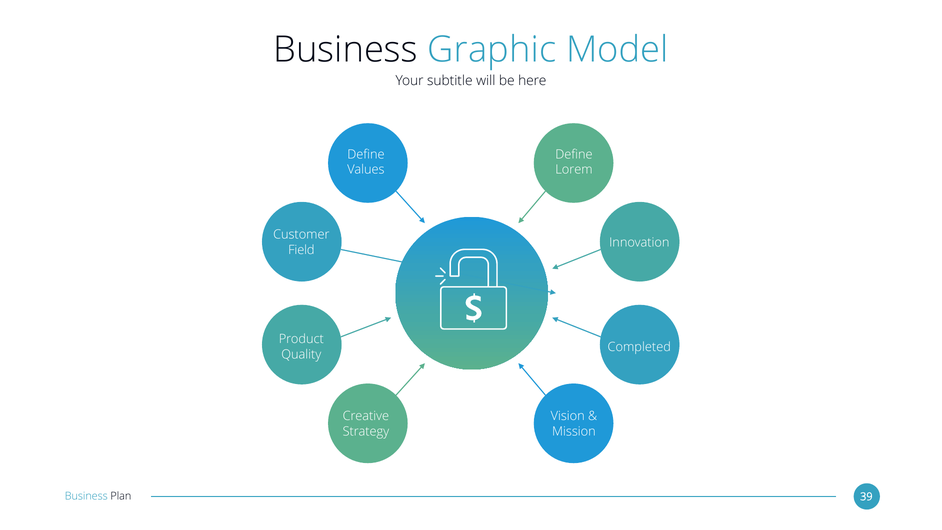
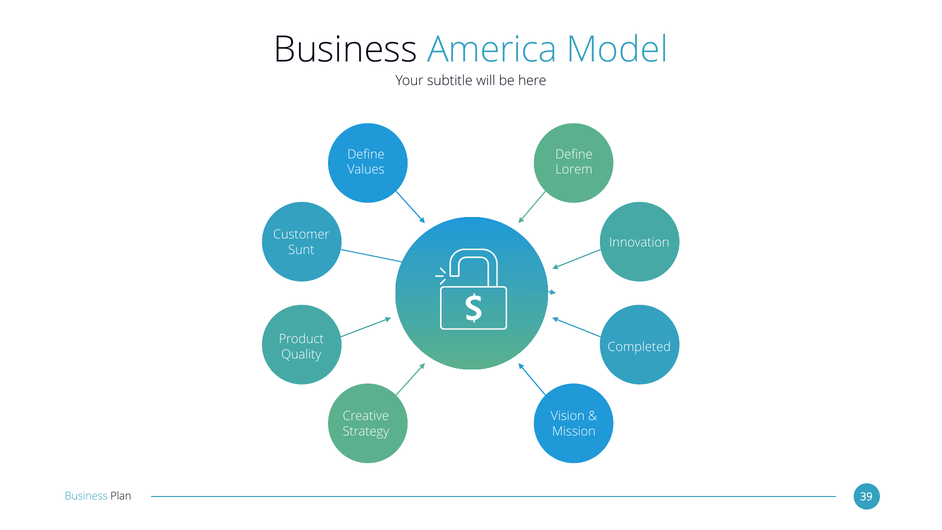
Graphic: Graphic -> America (492, 50)
Field: Field -> Sunt (301, 250)
